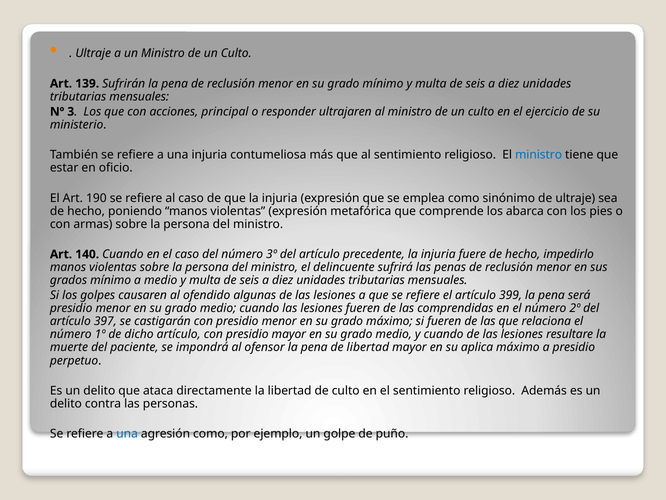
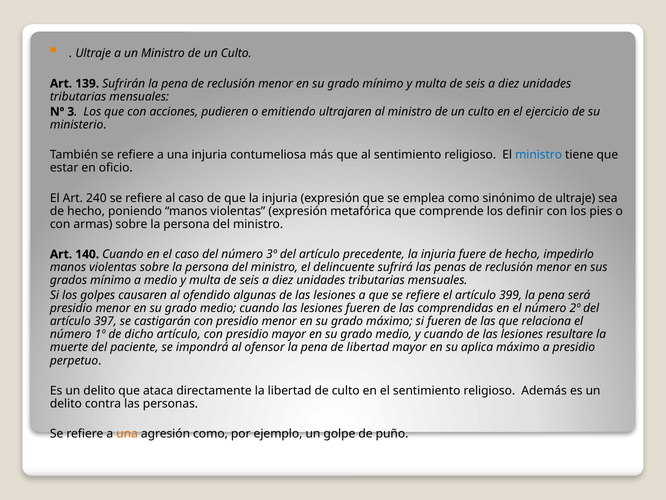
principal: principal -> pudieren (225, 112)
responder: responder -> emitiendo (289, 112)
190: 190 -> 240 (96, 198)
abarca: abarca -> definir (525, 211)
una colour: blue -> orange (127, 433)
